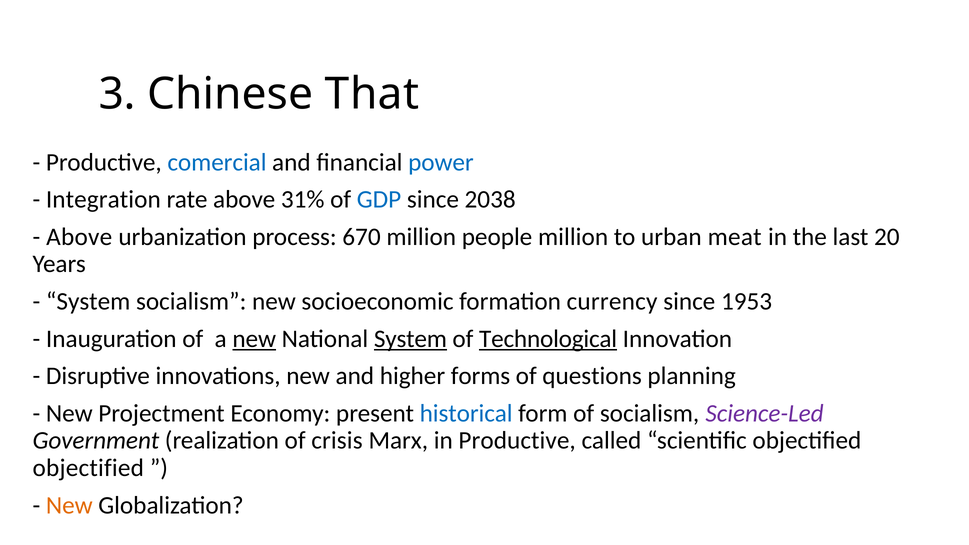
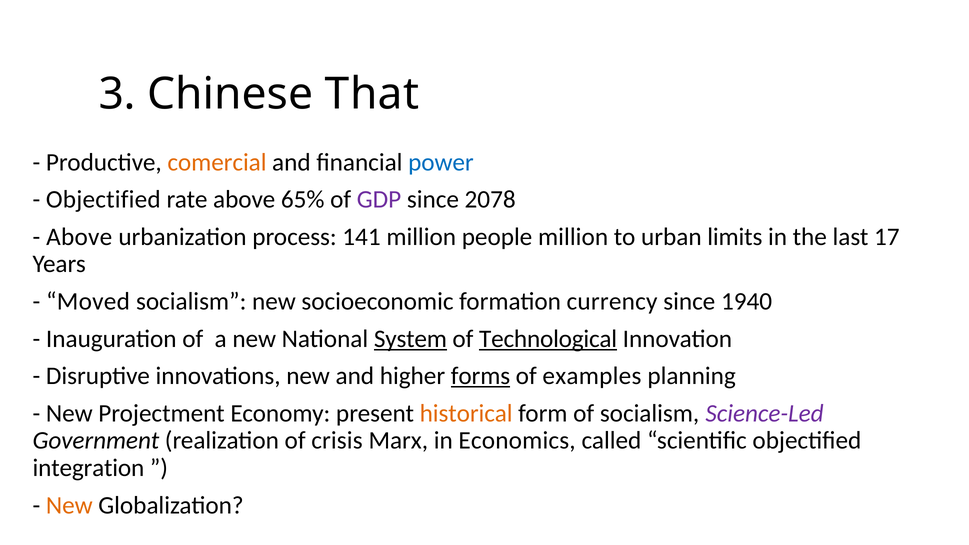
comercial colour: blue -> orange (217, 162)
Integration: Integration -> Objectified (103, 200)
31%: 31% -> 65% (303, 200)
GDP colour: blue -> purple (379, 200)
2038: 2038 -> 2078 (490, 200)
670: 670 -> 141 (362, 237)
meat: meat -> limits (735, 237)
20: 20 -> 17 (887, 237)
System: System -> Moved (88, 301)
1953: 1953 -> 1940 (747, 301)
new underline: present -> none (254, 339)
forms underline: none -> present (481, 376)
questions: questions -> examples (592, 376)
historical colour: blue -> orange (466, 413)
in Productive: Productive -> Economics (517, 441)
objectified: objectified -> integration (88, 468)
